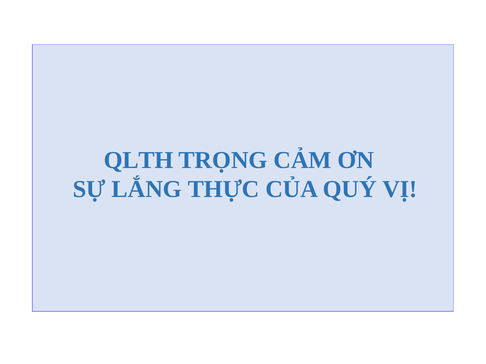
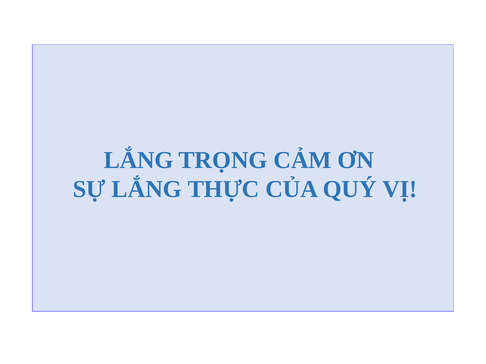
QLTH: QLTH -> LẮNG (139, 160)
